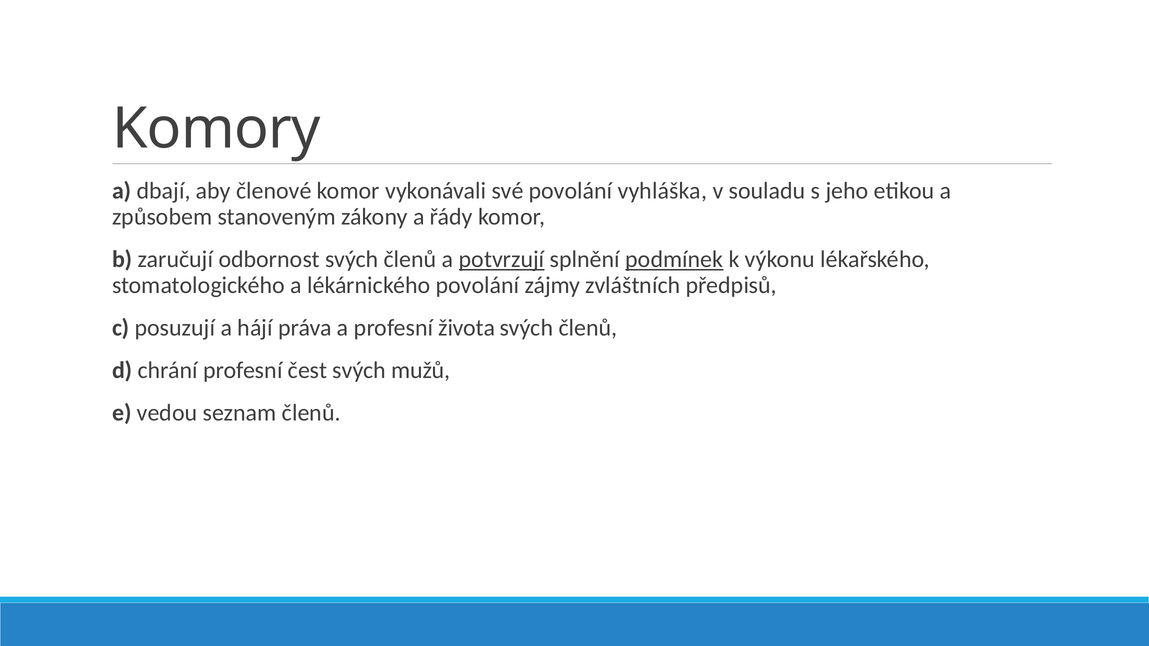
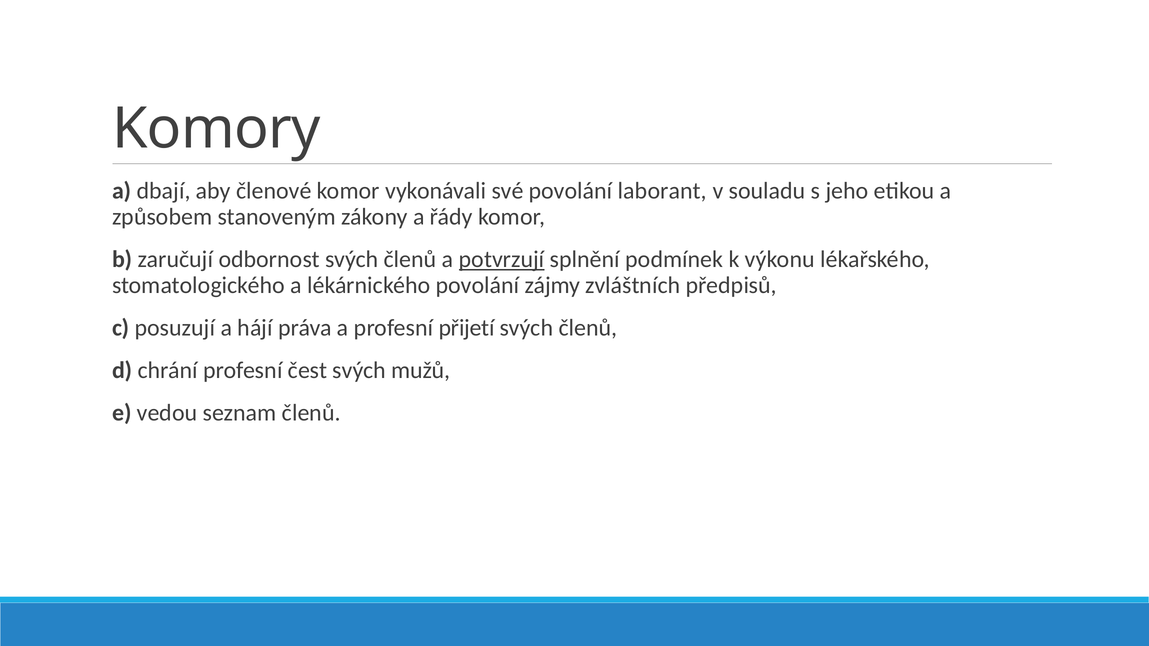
vyhláška: vyhláška -> laborant (662, 191)
podmínek underline: present -> none (674, 260)
života: života -> přijetí (467, 328)
